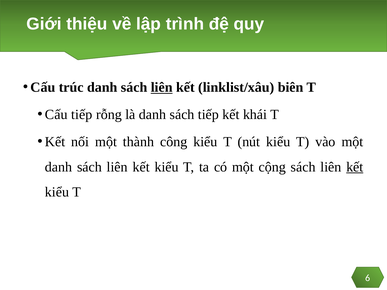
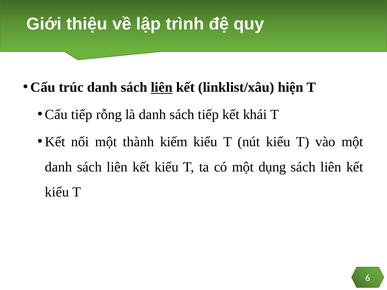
biên: biên -> hiện (291, 87)
công: công -> kiếm (174, 142)
cộng: cộng -> dụng (272, 167)
kết underline: present -> none (355, 167)
